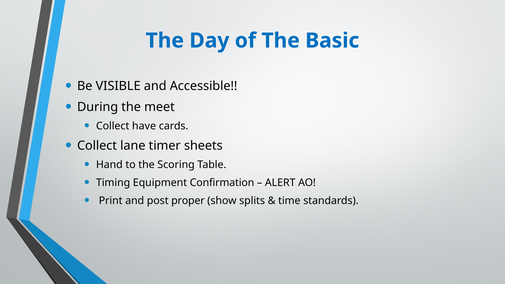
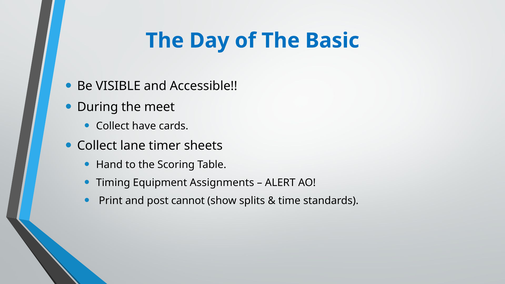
Confirmation: Confirmation -> Assignments (222, 183)
proper: proper -> cannot (188, 201)
